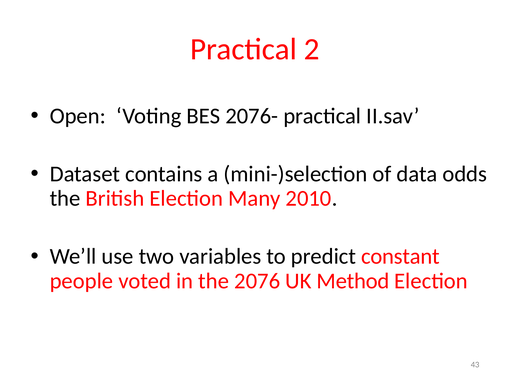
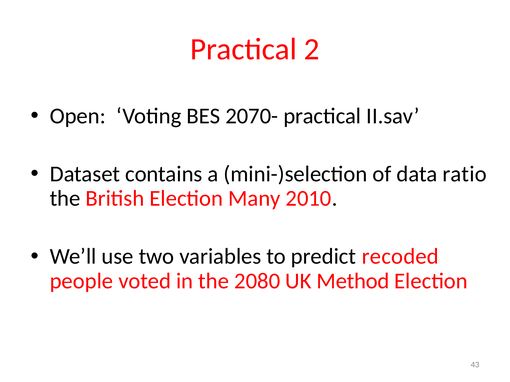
2076-: 2076- -> 2070- (252, 116)
odds: odds -> ratio (465, 174)
constant: constant -> recoded (400, 257)
2076: 2076 -> 2080 (257, 281)
